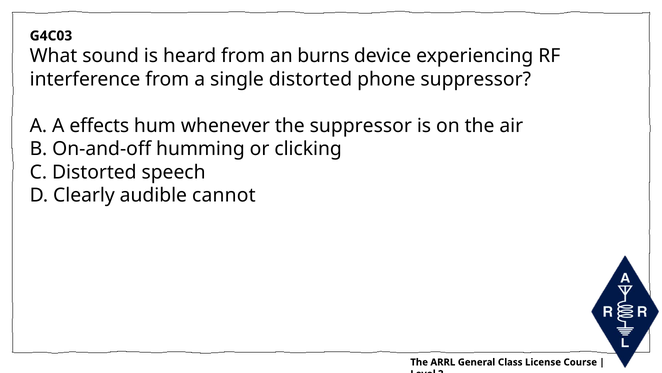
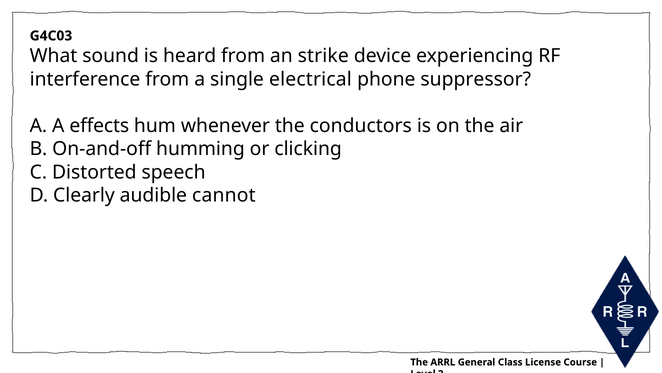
burns: burns -> strike (323, 56)
single distorted: distorted -> electrical (310, 79)
the suppressor: suppressor -> conductors (361, 126)
